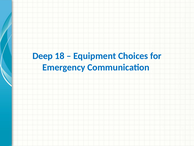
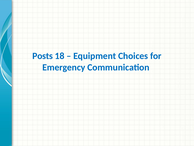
Deep: Deep -> Posts (43, 56)
